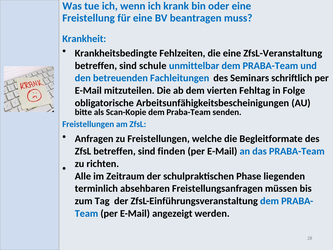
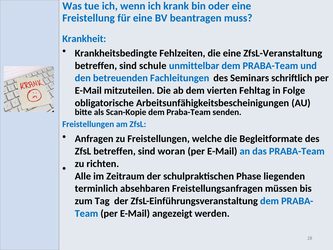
finden: finden -> woran (171, 151)
